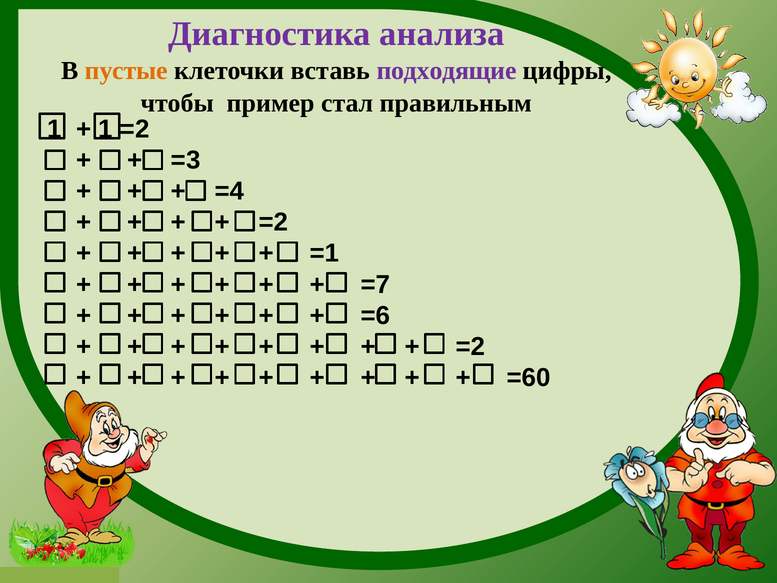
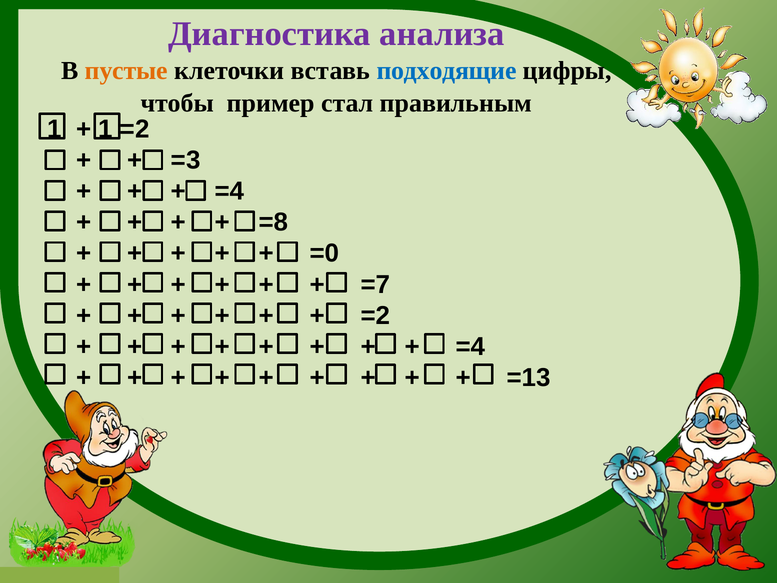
подходящие colour: purple -> blue (447, 71)
=2: =2 -> =8 (273, 222)
=1: =1 -> =0 (324, 253)
=6: =6 -> =2 (375, 315)
=2: =2 -> =4 (470, 347)
=60: =60 -> =13 (529, 378)
